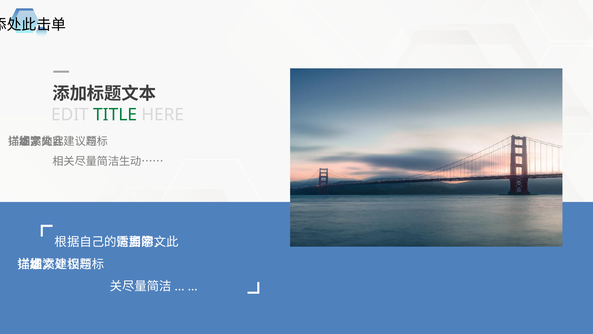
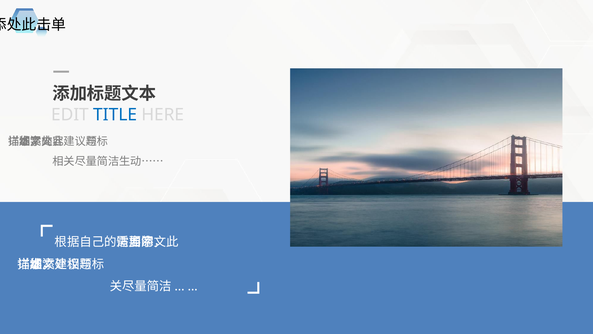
TITLE colour: green -> blue (115, 115)
